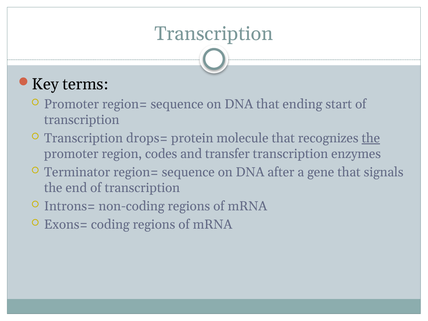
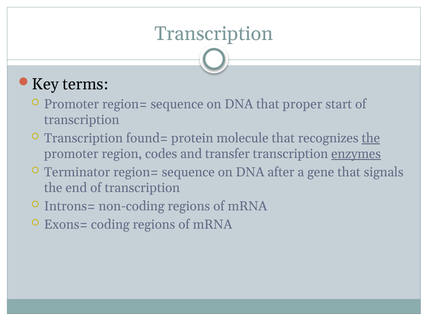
ending: ending -> proper (302, 104)
drops=: drops= -> found= (147, 138)
enzymes underline: none -> present (356, 154)
